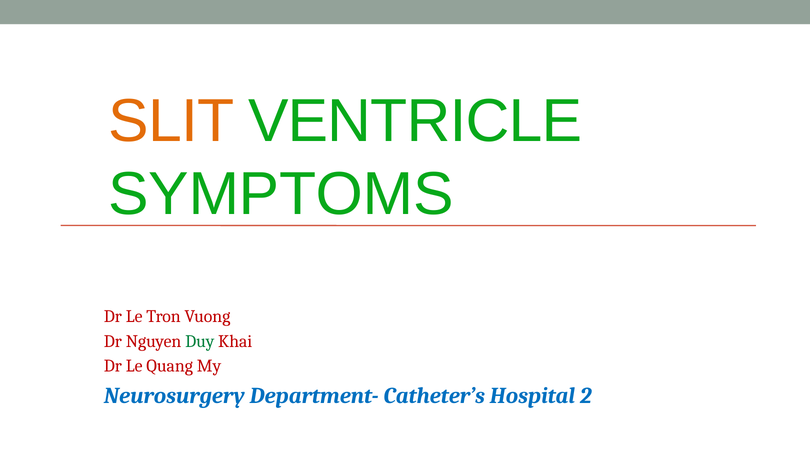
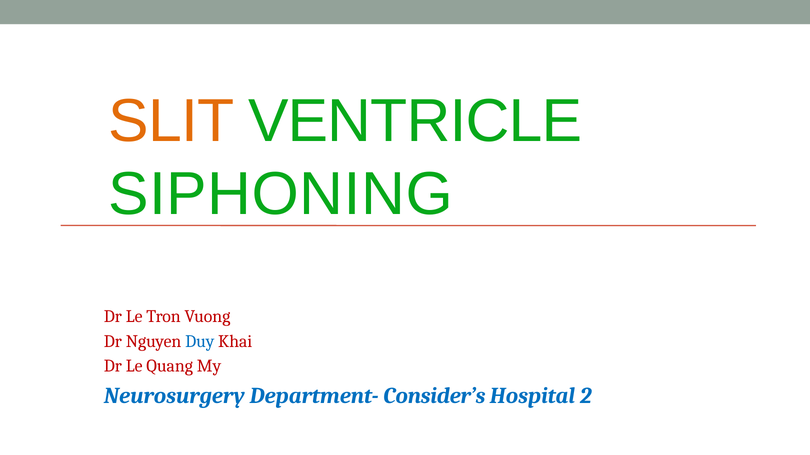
SYMPTOMS: SYMPTOMS -> SIPHONING (280, 194)
Duy colour: green -> blue (200, 342)
Catheter’s: Catheter’s -> Consider’s (434, 396)
